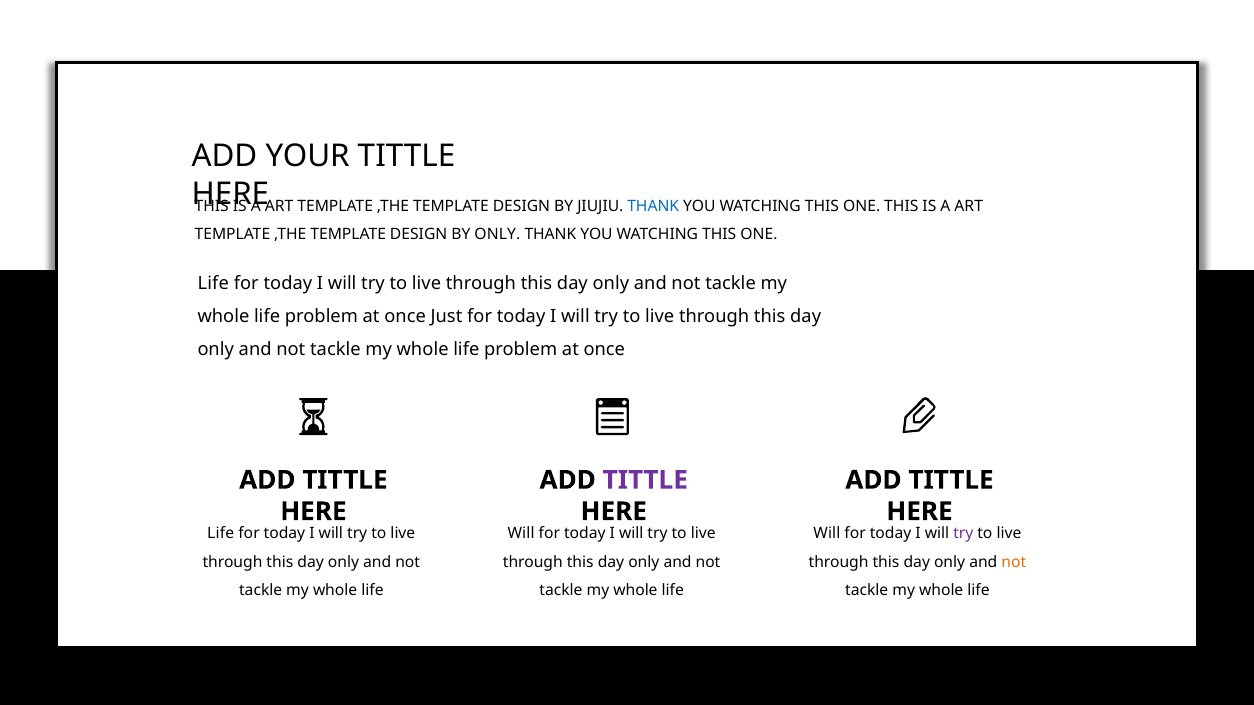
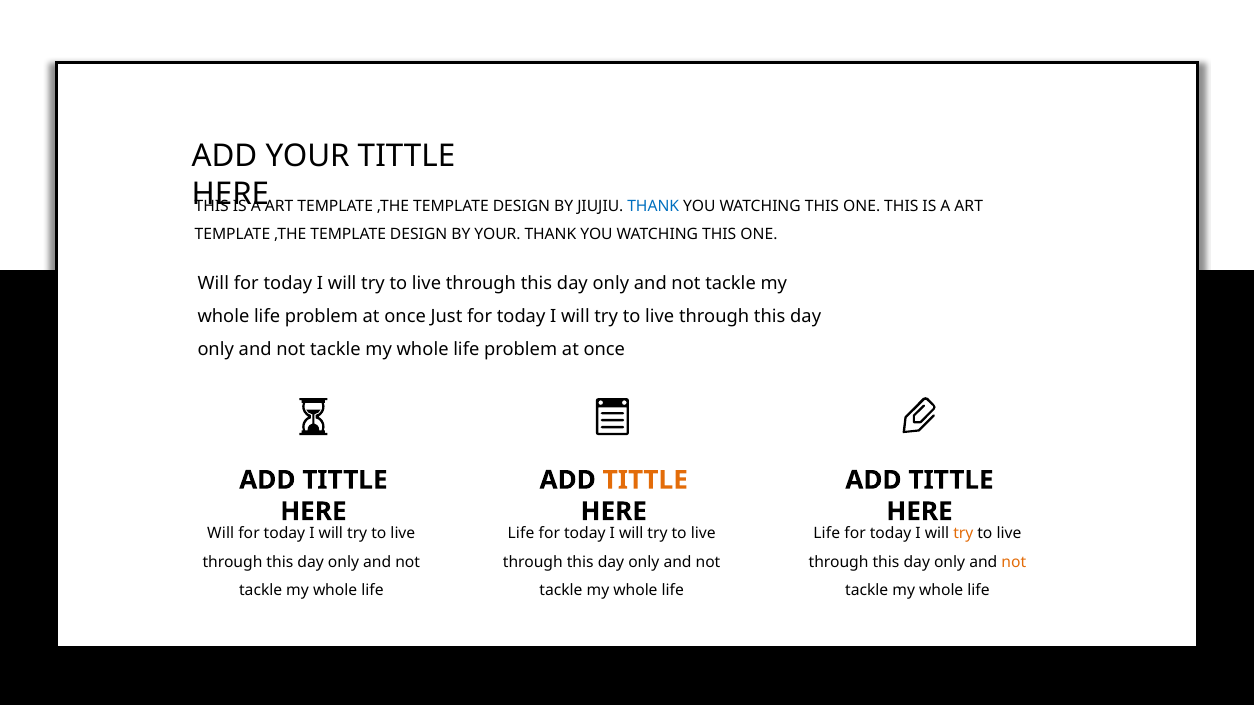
BY ONLY: ONLY -> YOUR (498, 234)
Life: Life -> Will (213, 284)
TITTLE colour: purple -> orange (645, 480)
Life: Life -> Will (221, 534)
Will: Will -> Life (521, 534)
Will: Will -> Life (827, 534)
try colour: purple -> orange (963, 534)
